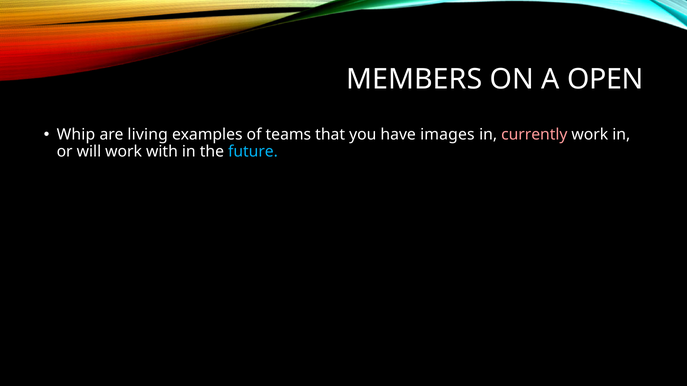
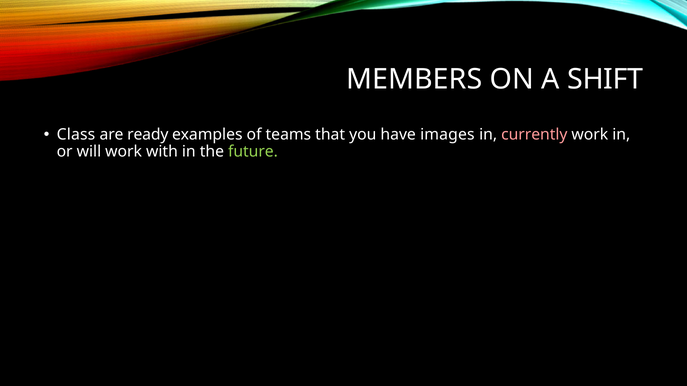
OPEN: OPEN -> SHIFT (605, 79)
Whip: Whip -> Class (76, 135)
living: living -> ready (148, 135)
future colour: light blue -> light green (253, 152)
